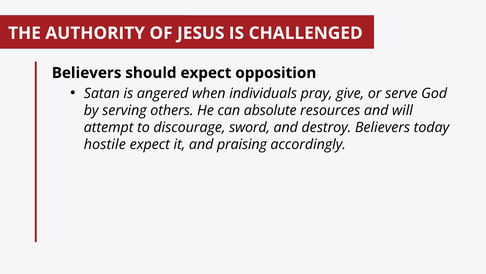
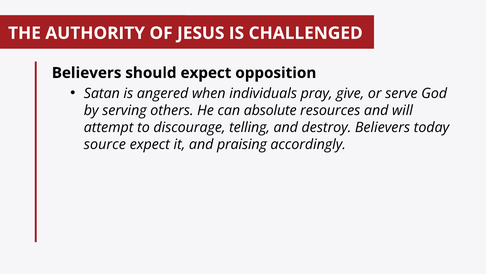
sword: sword -> telling (250, 127)
hostile: hostile -> source (105, 144)
